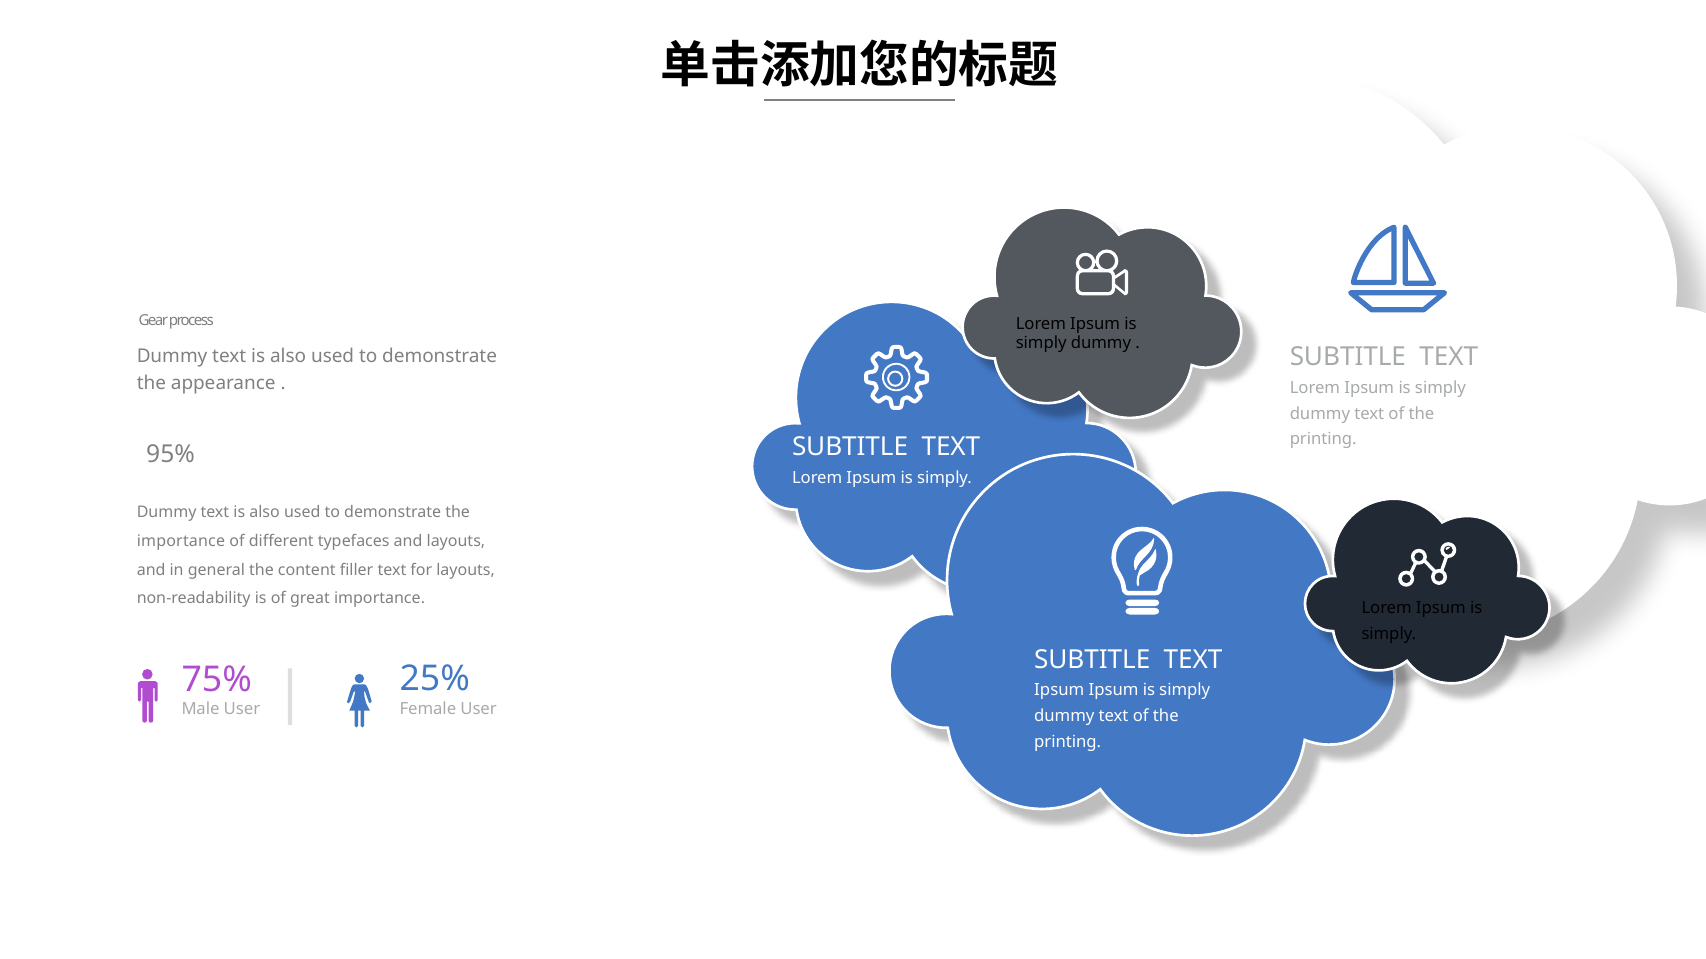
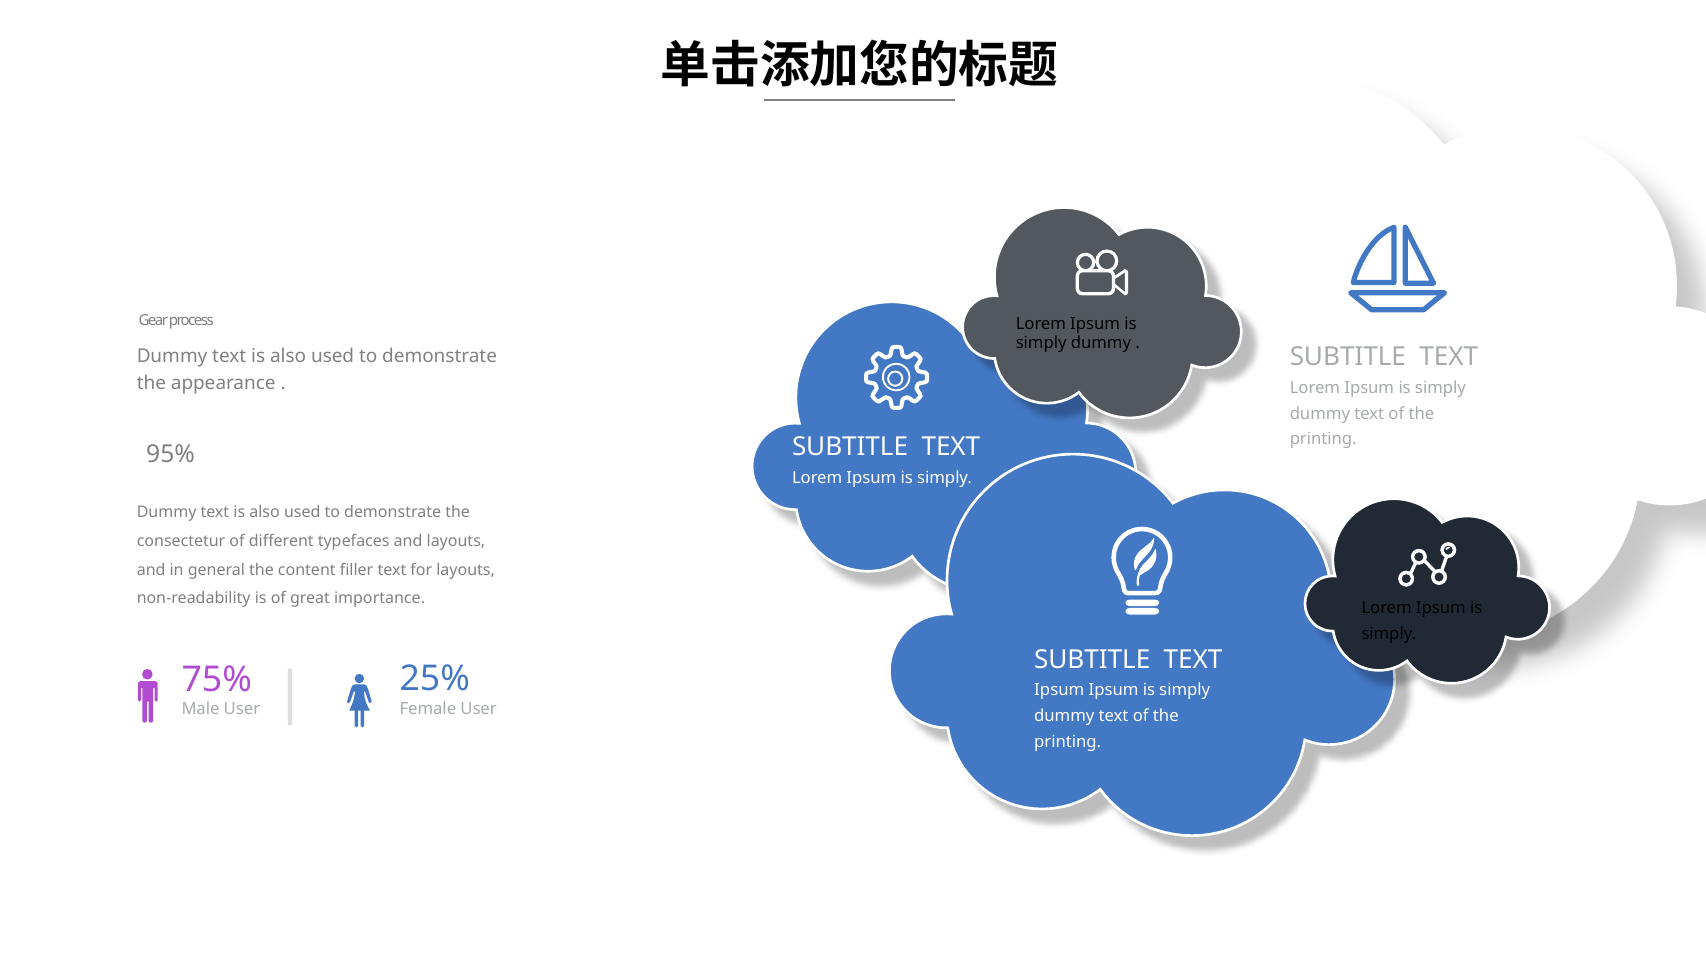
importance: importance -> consectetur (181, 541)
